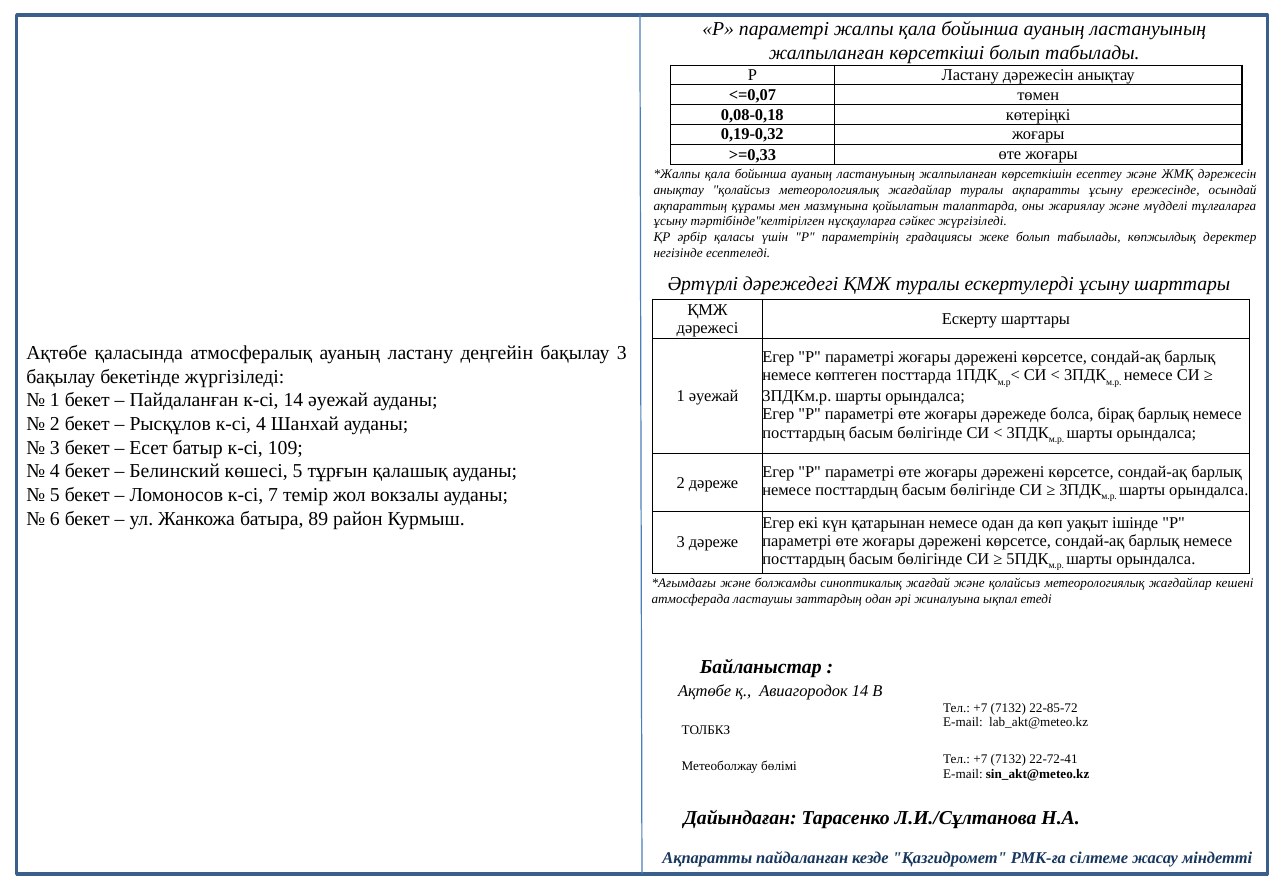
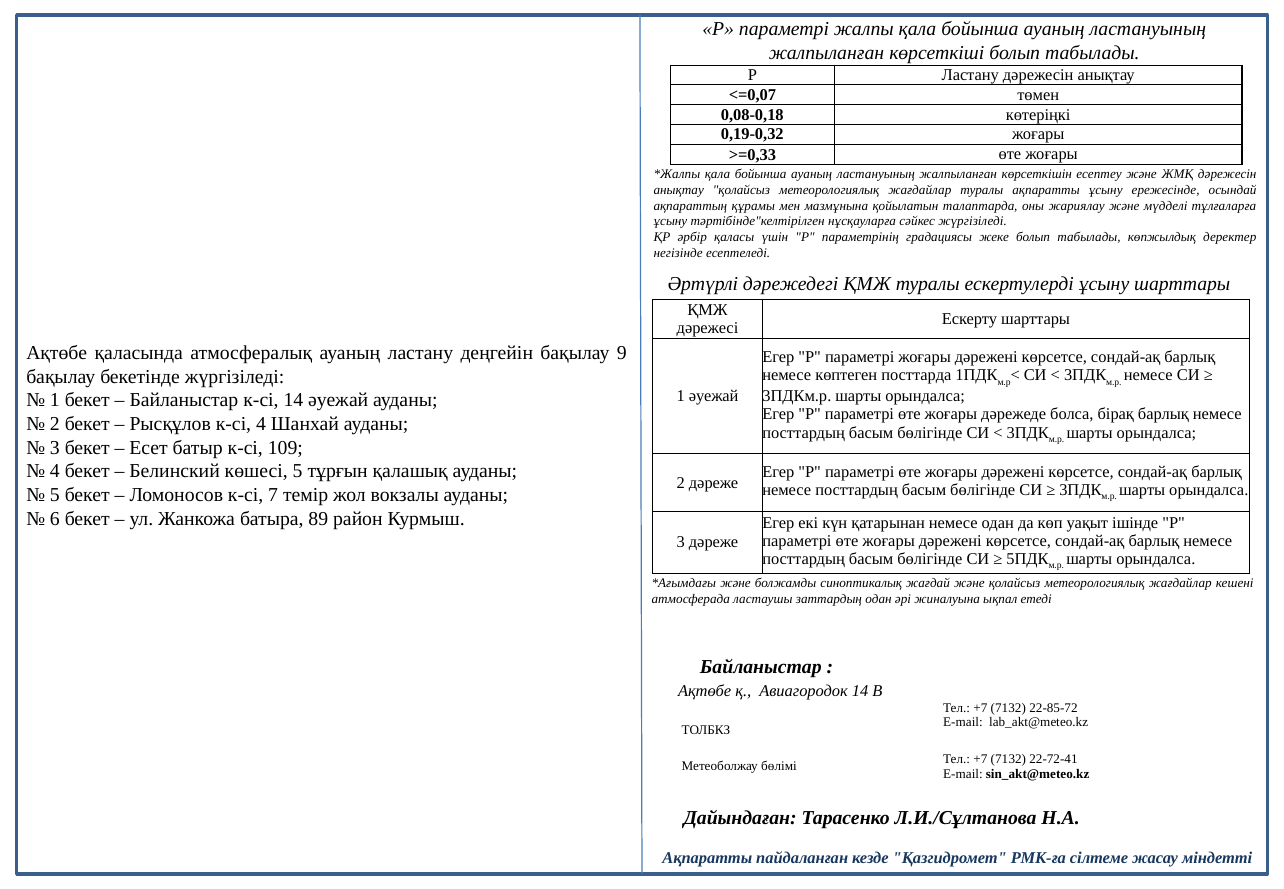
бақылау 3: 3 -> 9 (622, 353)
Пайдаланған: Пайдаланған -> Байланыстар (184, 400)
